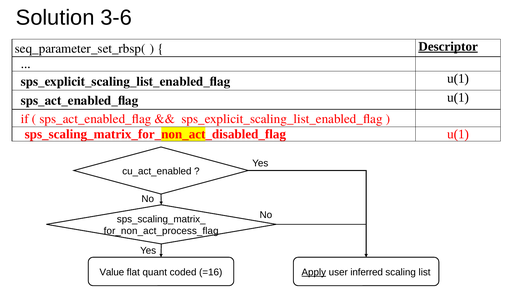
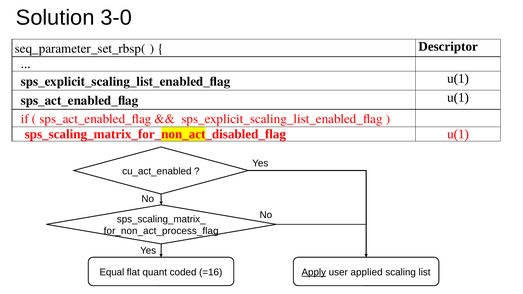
3-6: 3-6 -> 3-0 (116, 18)
Descriptor underline: present -> none (448, 47)
Value: Value -> Equal (112, 272)
inferred: inferred -> applied (367, 272)
